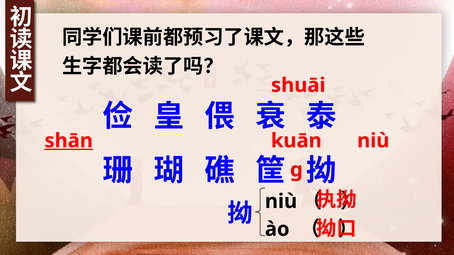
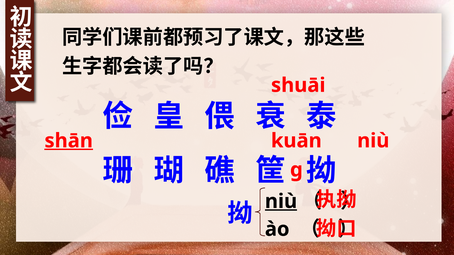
niù underline: none -> present (281, 202)
